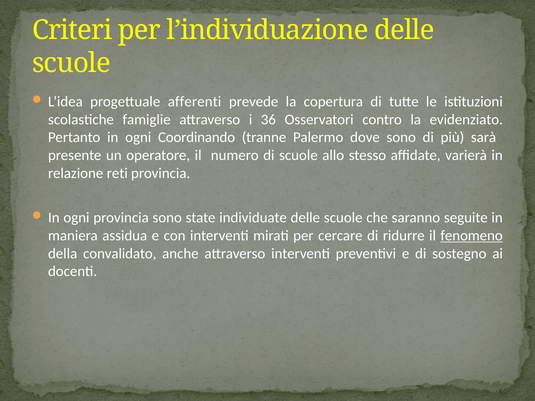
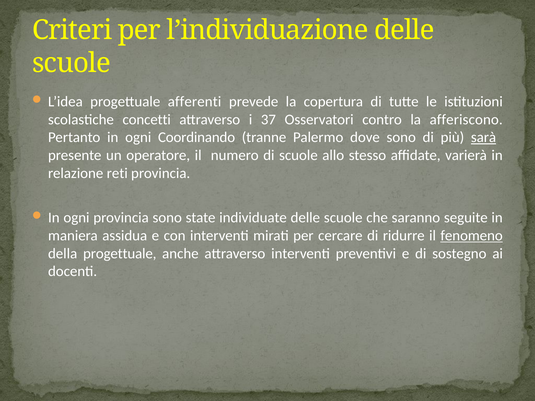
famiglie: famiglie -> concetti (147, 120)
36: 36 -> 37 (268, 120)
evidenziato: evidenziato -> afferiscono (466, 120)
sarà underline: none -> present (484, 137)
della convalidato: convalidato -> progettuale (120, 254)
